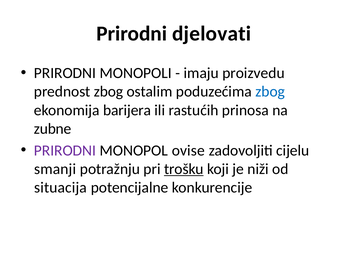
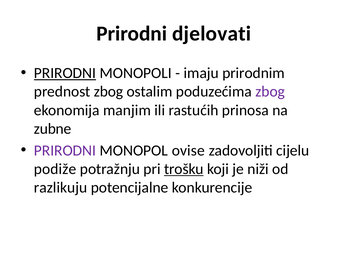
PRIRODNI underline: none -> present (65, 73)
proizvedu: proizvedu -> prirodnim (253, 73)
zbog colour: blue -> purple (270, 92)
barijera: barijera -> manjim (127, 110)
smanji: smanji -> podiže (55, 169)
situacija: situacija -> razlikuju (61, 188)
